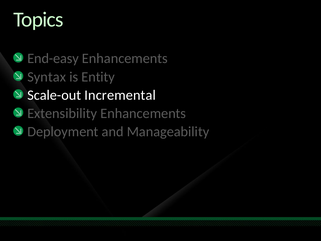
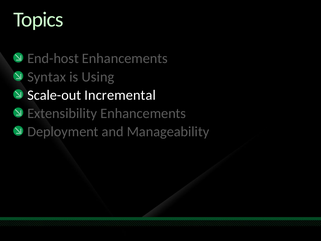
End-easy: End-easy -> End-host (53, 58)
Entity: Entity -> Using (98, 77)
